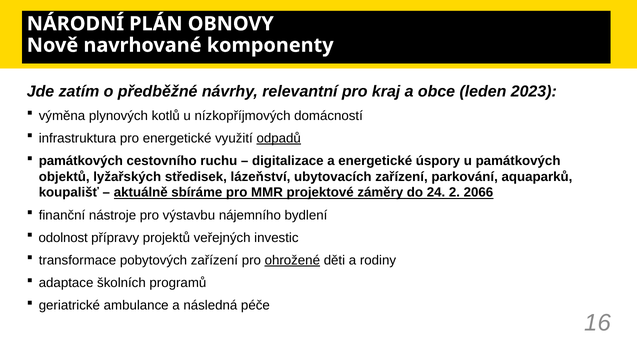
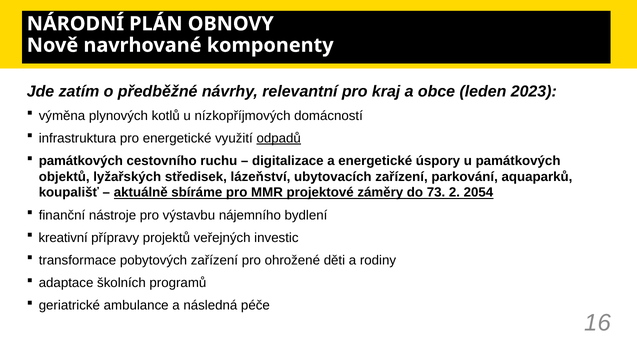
24: 24 -> 73 (436, 193)
2066: 2066 -> 2054 (478, 193)
odolnost: odolnost -> kreativní (63, 238)
ohrožené underline: present -> none (292, 260)
